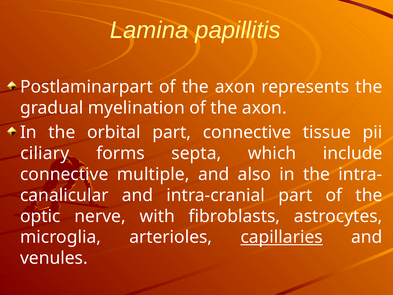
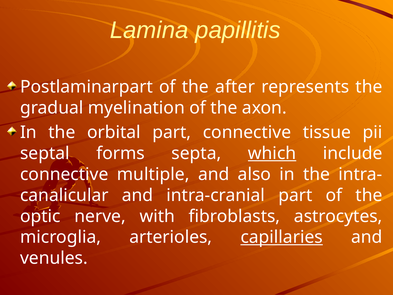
Postlaminarpart of the axon: axon -> after (235, 87)
ciliary: ciliary -> septal (45, 153)
which underline: none -> present (272, 153)
